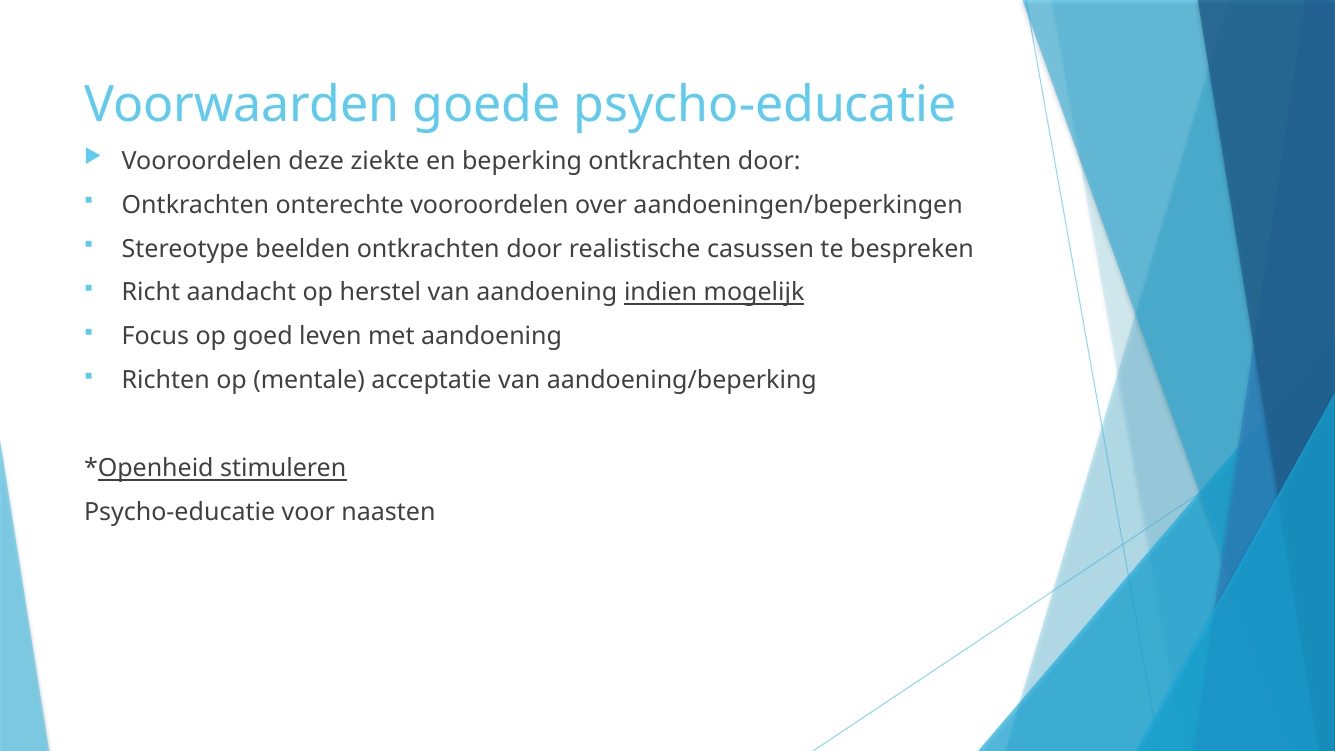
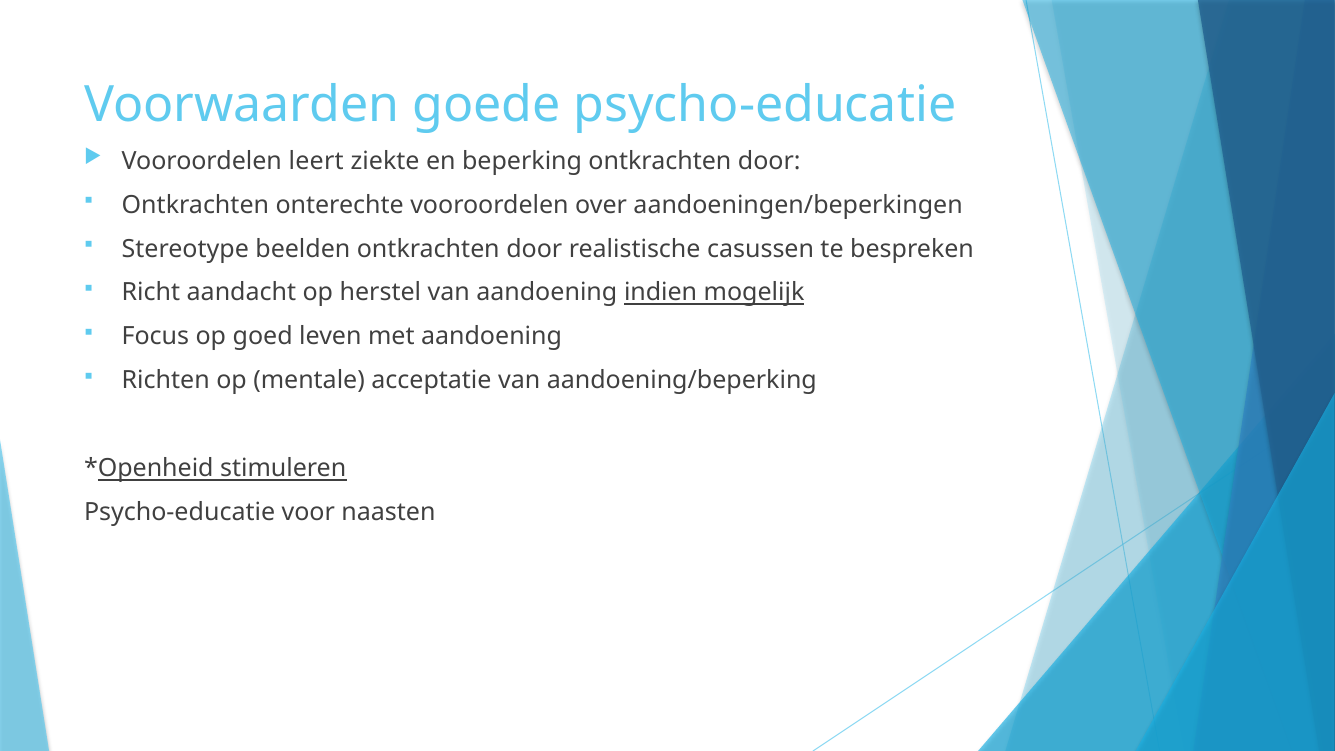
deze: deze -> leert (316, 161)
